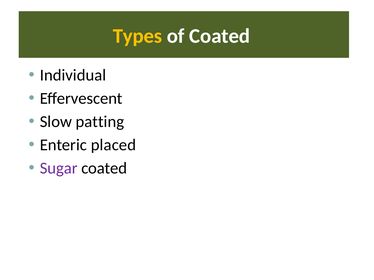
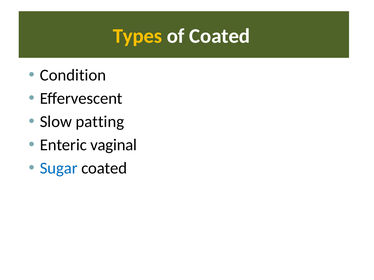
Individual: Individual -> Condition (73, 75)
placed: placed -> vaginal (114, 145)
Sugar colour: purple -> blue (59, 169)
